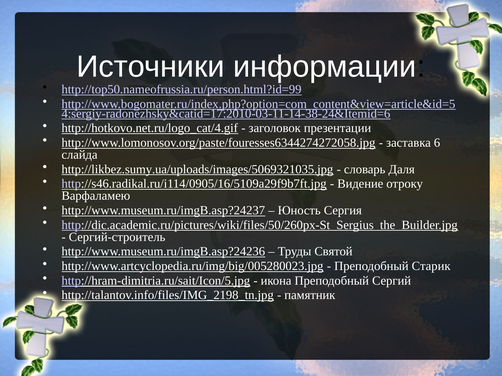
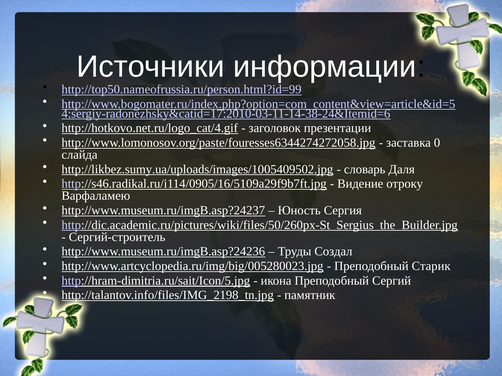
6: 6 -> 0 (437, 143)
http://likbez.sumy.ua/uploads/images/5069321035.jpg: http://likbez.sumy.ua/uploads/images/5069321035.jpg -> http://likbez.sumy.ua/uploads/images/1005409502.jpg (197, 169)
Святой: Святой -> Создал (333, 252)
